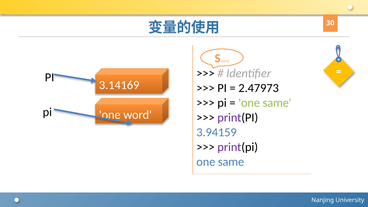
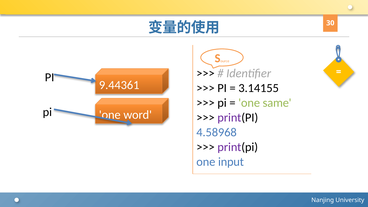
3.14169: 3.14169 -> 9.44361 (119, 85)
2.47973: 2.47973 -> 3.14155 (259, 88)
3.94159: 3.94159 -> 4.58968 (216, 132)
same: same -> input (231, 162)
